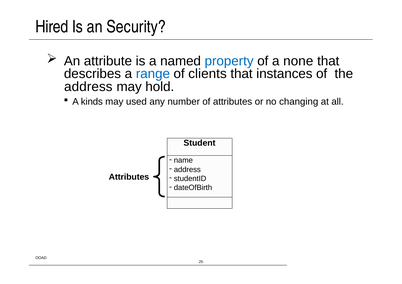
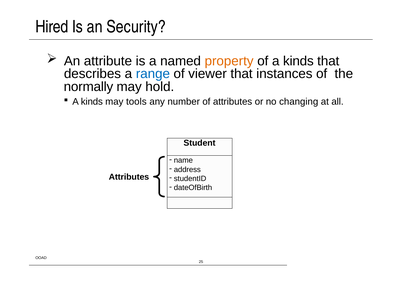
property colour: blue -> orange (229, 61)
of a none: none -> kinds (298, 61)
clients: clients -> viewer (208, 74)
address: address -> normally (88, 87)
used: used -> tools (136, 102)
